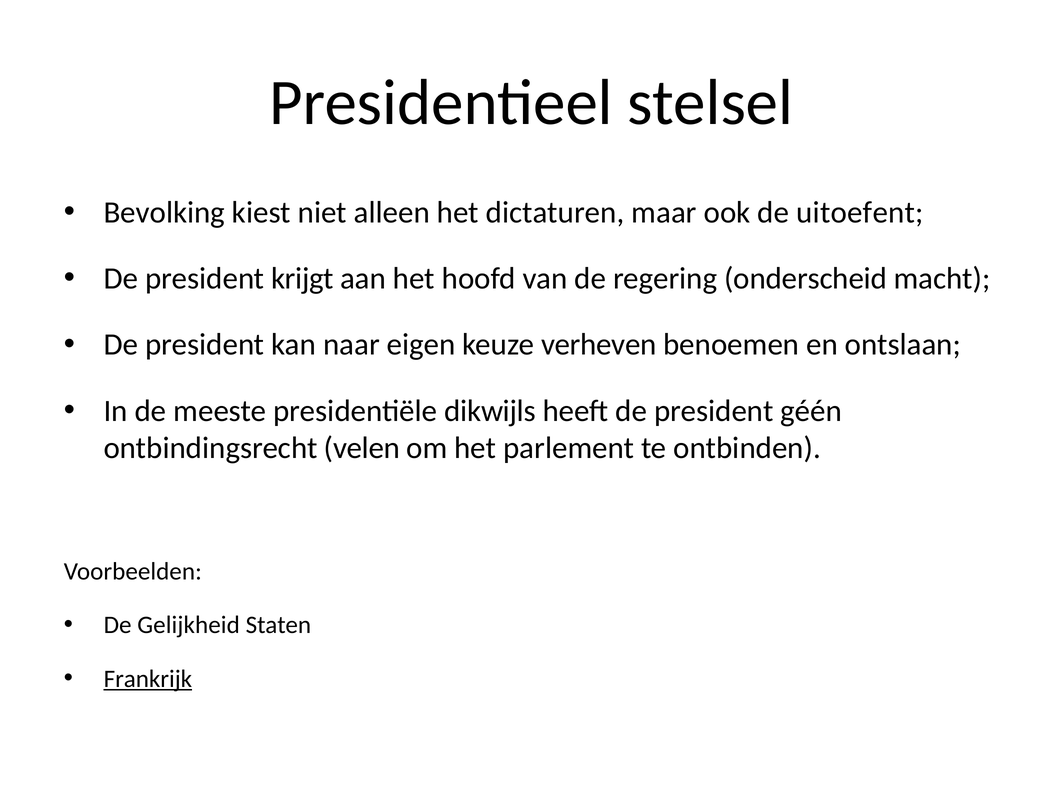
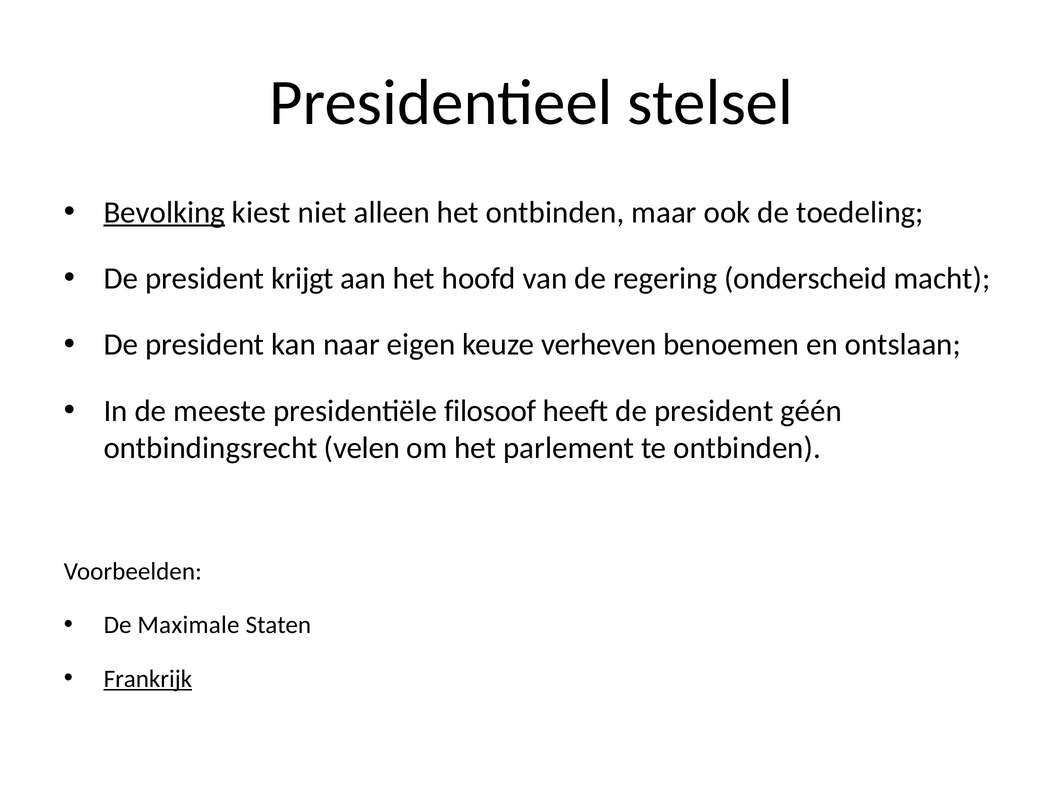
Bevolking underline: none -> present (164, 212)
het dictaturen: dictaturen -> ontbinden (555, 212)
uitoefent: uitoefent -> toedeling (860, 212)
dikwijls: dikwijls -> filosoof (490, 410)
Gelijkheid: Gelijkheid -> Maximale (188, 624)
